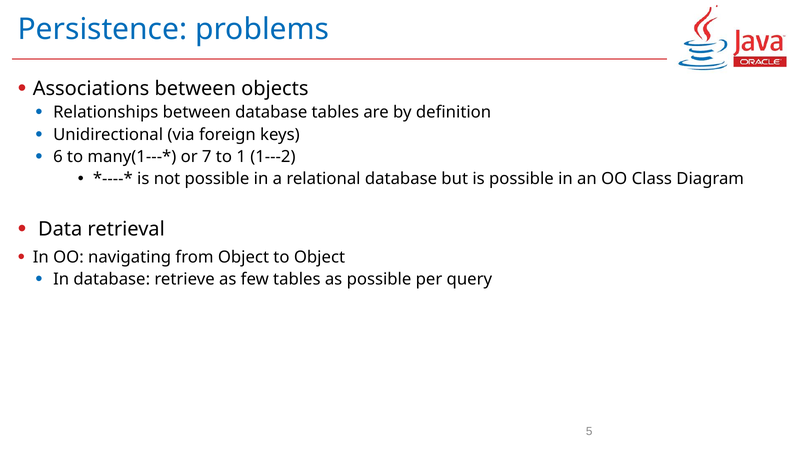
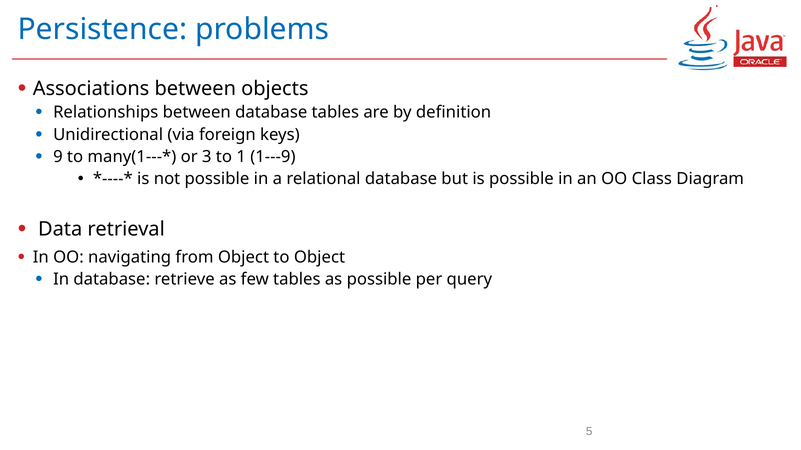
6: 6 -> 9 (58, 157)
7: 7 -> 3 (207, 157)
1---2: 1---2 -> 1---9 (273, 157)
